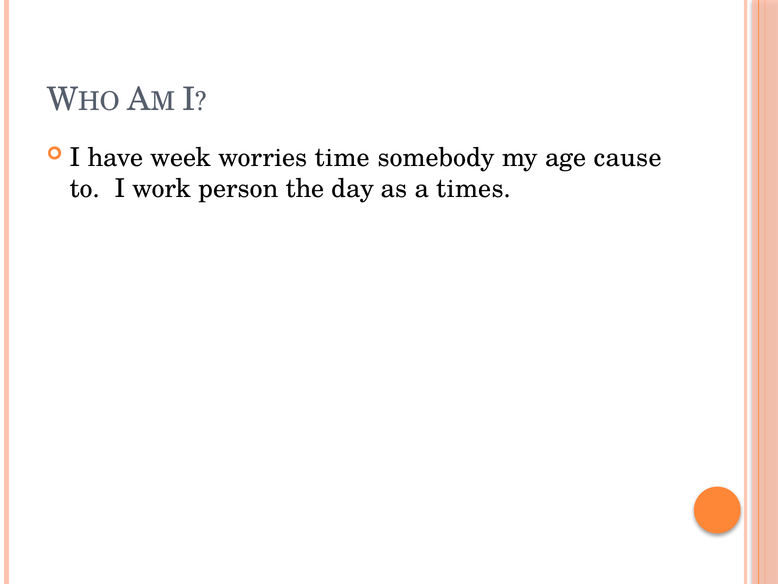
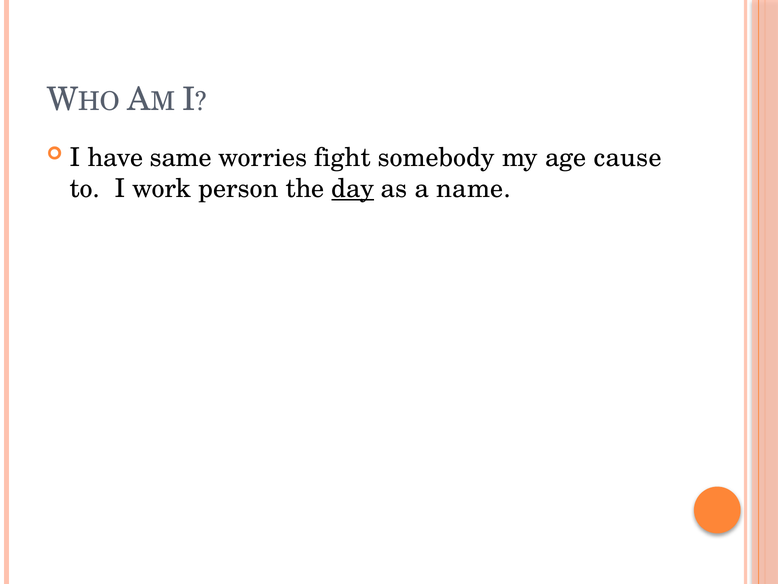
week: week -> same (181, 157)
time: time -> fight (342, 157)
day underline: none -> present (353, 188)
times: times -> name (474, 188)
